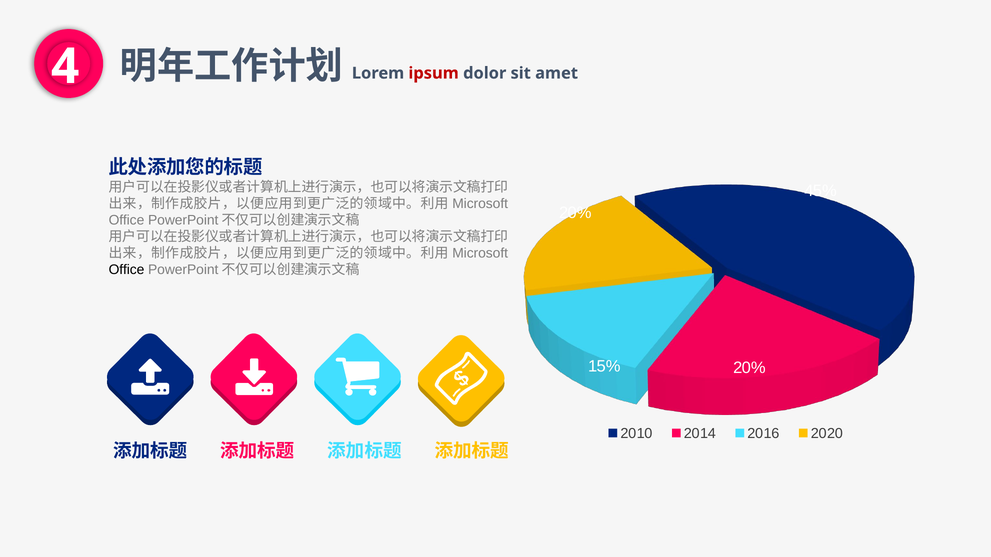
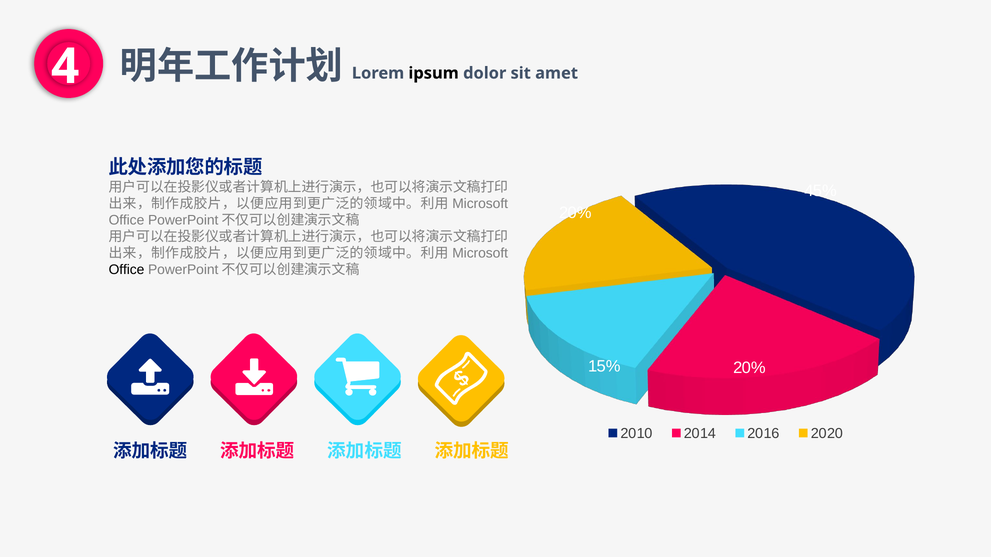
ipsum colour: red -> black (434, 73)
